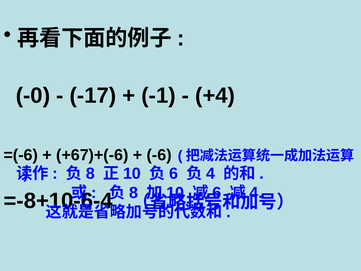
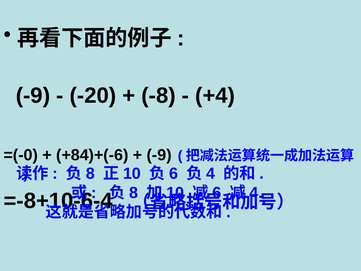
-0: -0 -> -9 (33, 96)
-17: -17 -> -20 (93, 96)
-1: -1 -> -8 (158, 96)
=(-6: =(-6 -> =(-0 (21, 155)
+67)+(-6: +67)+(-6 -> +84)+(-6 (92, 155)
-6: -6 -> -9 (159, 155)
